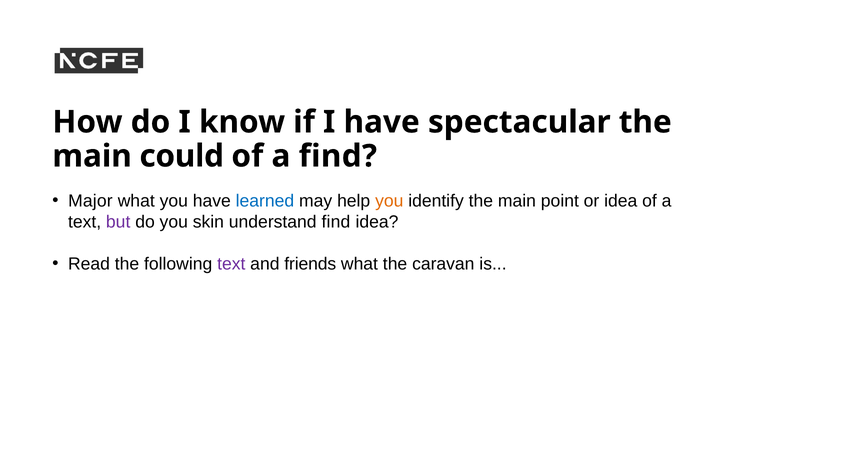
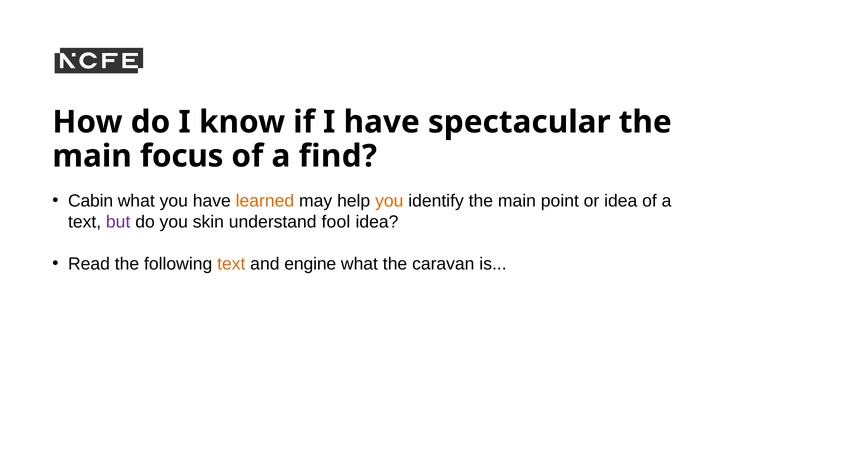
could: could -> focus (182, 156)
Major: Major -> Cabin (91, 201)
learned colour: blue -> orange (265, 201)
understand find: find -> fool (336, 222)
text colour: purple -> orange (231, 264)
friends: friends -> engine (310, 264)
